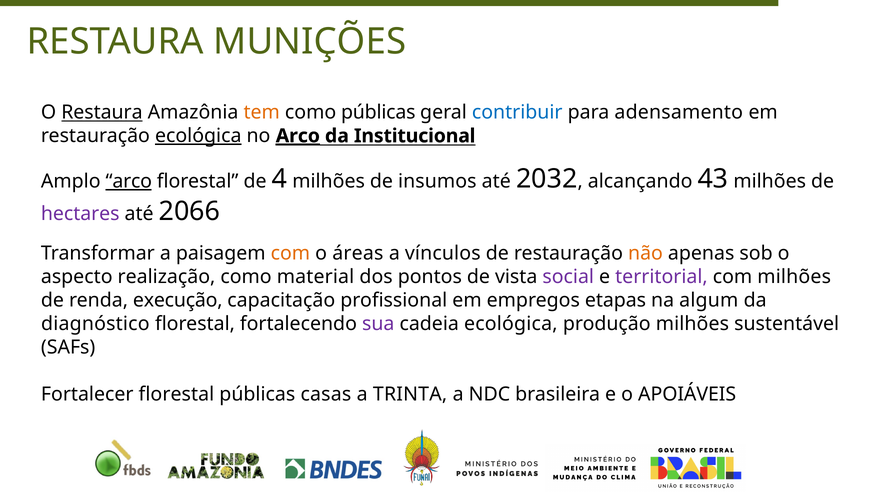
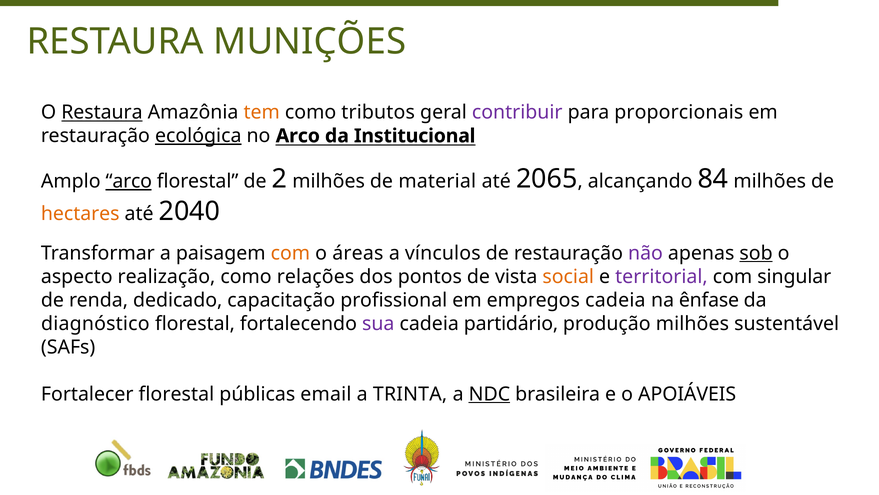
como públicas: públicas -> tributos (378, 112)
contribuir colour: blue -> purple (517, 112)
adensamento: adensamento -> proporcionais (679, 112)
Arco underline: present -> none (298, 136)
4: 4 -> 2 (280, 179)
insumos: insumos -> material (437, 181)
2032: 2032 -> 2065 (547, 179)
43: 43 -> 84 (713, 179)
hectares colour: purple -> orange (80, 213)
2066: 2066 -> 2040 (189, 211)
não colour: orange -> purple (645, 253)
sob underline: none -> present (756, 253)
material: material -> relações (316, 276)
social colour: purple -> orange (568, 276)
com milhões: milhões -> singular (794, 276)
execução: execução -> dedicado (178, 300)
empregos etapas: etapas -> cadeia (615, 300)
algum: algum -> ênfase (709, 300)
cadeia ecológica: ecológica -> partidário (511, 323)
casas: casas -> email (326, 394)
NDC underline: none -> present (489, 394)
